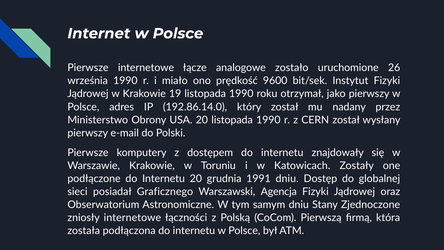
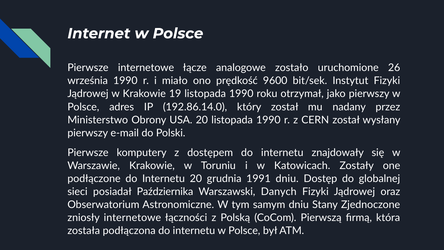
Graficznego: Graficznego -> Października (165, 192)
Agencja: Agencja -> Danych (279, 192)
